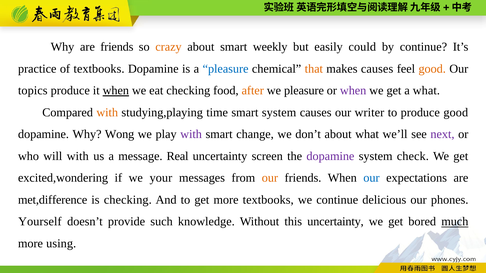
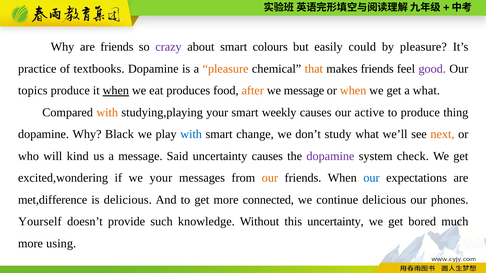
crazy colour: orange -> purple (168, 47)
weekly: weekly -> colours (270, 47)
by continue: continue -> pleasure (423, 47)
pleasure colour: blue -> orange (226, 69)
makes causes: causes -> friends (377, 69)
good colour: orange -> purple (432, 69)
eat checking: checking -> produces (188, 91)
we pleasure: pleasure -> message (304, 91)
when colour: purple -> orange (353, 91)
studying,playing time: time -> your (217, 113)
smart system: system -> weekly (279, 113)
writer: writer -> active (369, 113)
produce good: good -> thing (456, 113)
Wong: Wong -> Black (119, 135)
with colour: purple -> blue (191, 135)
don’t about: about -> study (338, 135)
next colour: purple -> orange (442, 135)
will with: with -> kind (78, 156)
Real: Real -> Said (178, 156)
uncertainty screen: screen -> causes (267, 156)
is checking: checking -> delicious (128, 200)
more textbooks: textbooks -> connected (268, 200)
much underline: present -> none (455, 222)
